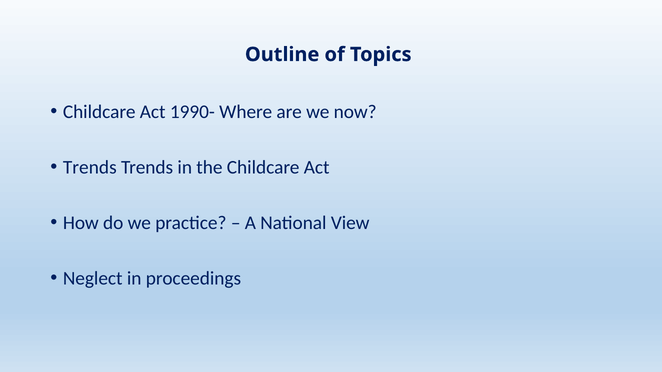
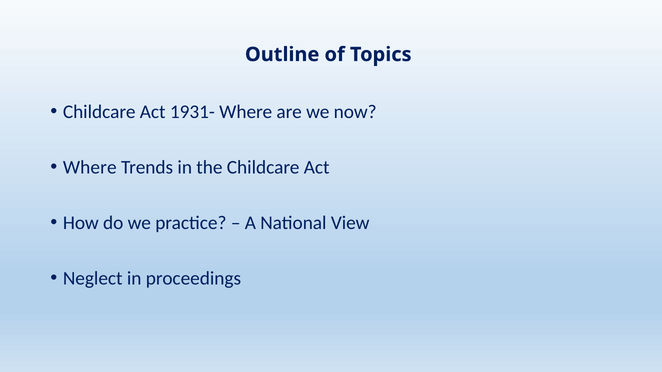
1990-: 1990- -> 1931- (192, 112)
Trends: Trends -> Where (90, 167)
